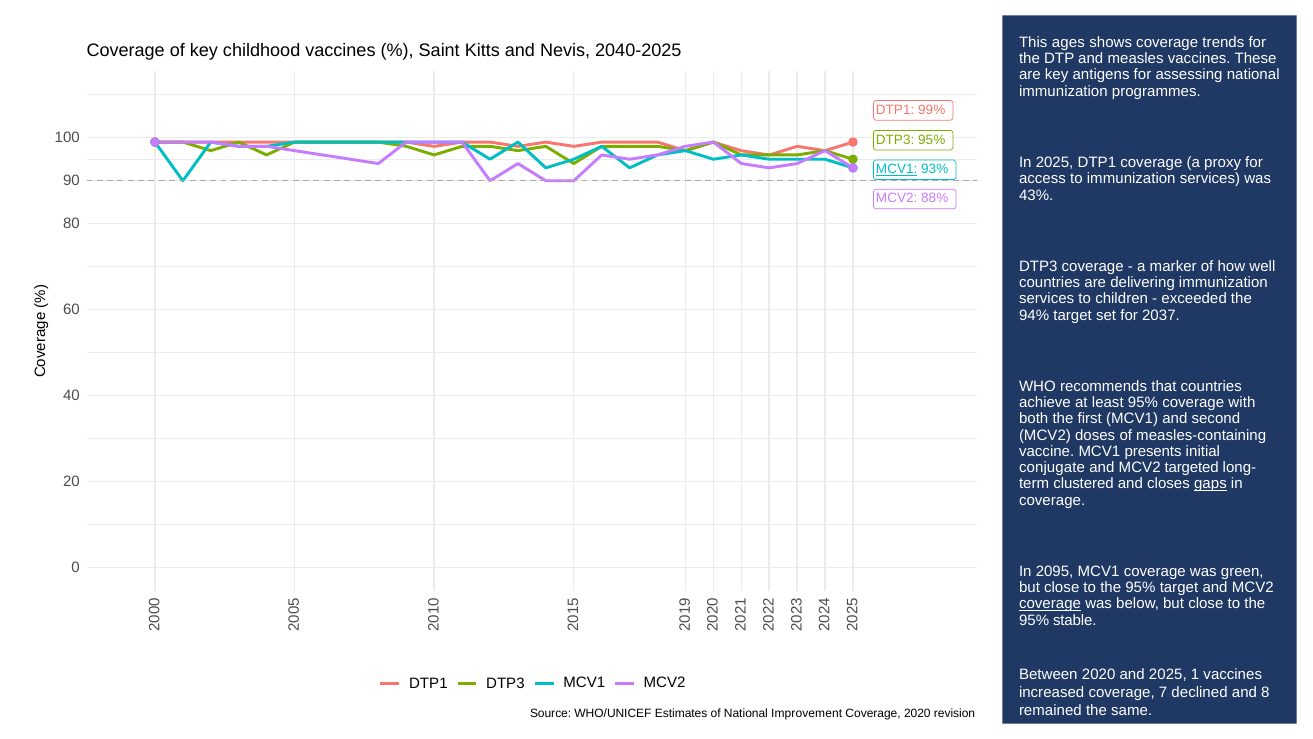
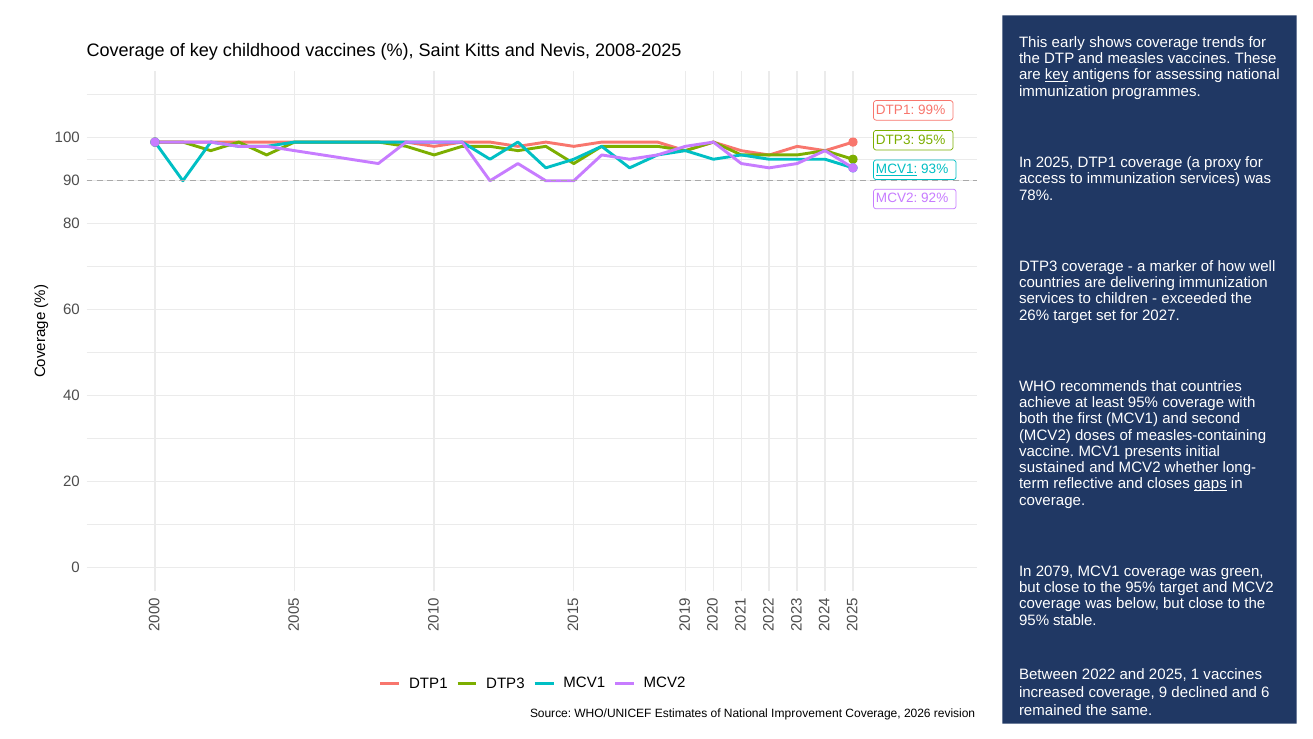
ages: ages -> early (1068, 42)
2040-2025: 2040-2025 -> 2008-2025 (638, 51)
key underline: none -> present (1057, 75)
43%: 43% -> 78% (1036, 195)
88%: 88% -> 92% (935, 198)
94%: 94% -> 26% (1034, 315)
2037: 2037 -> 2027 (1161, 315)
conjugate: conjugate -> sustained (1052, 467)
targeted: targeted -> whether (1192, 467)
clustered: clustered -> reflective (1083, 484)
2095: 2095 -> 2079 (1055, 571)
coverage underline: present -> none (1050, 604)
Between 2020: 2020 -> 2022 (1099, 674)
coverage 7: 7 -> 9 (1163, 692)
8: 8 -> 6 (1265, 692)
Coverage 2020: 2020 -> 2026 (917, 713)
